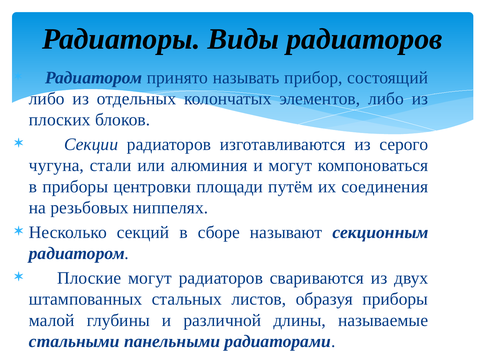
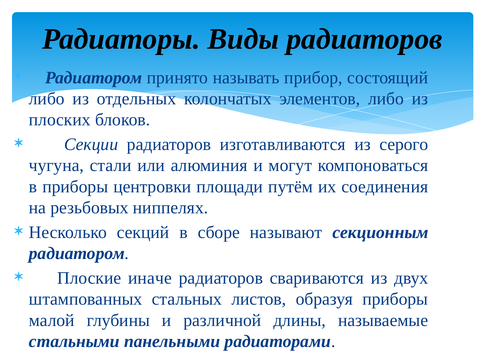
Плоские могут: могут -> иначе (150, 278)
